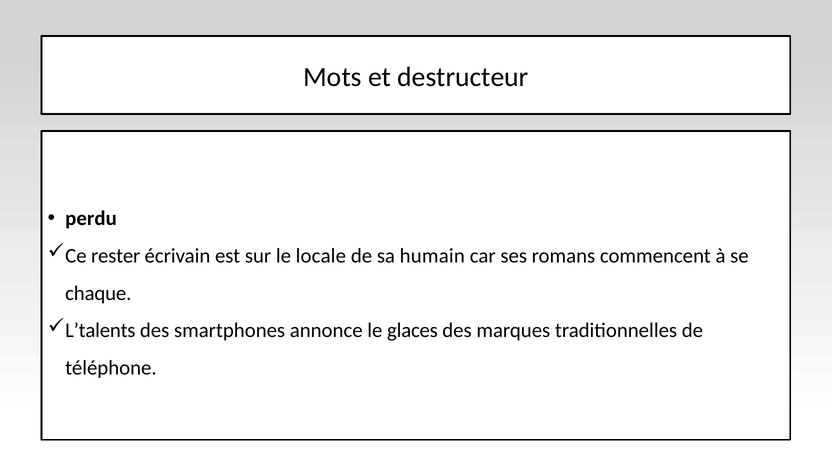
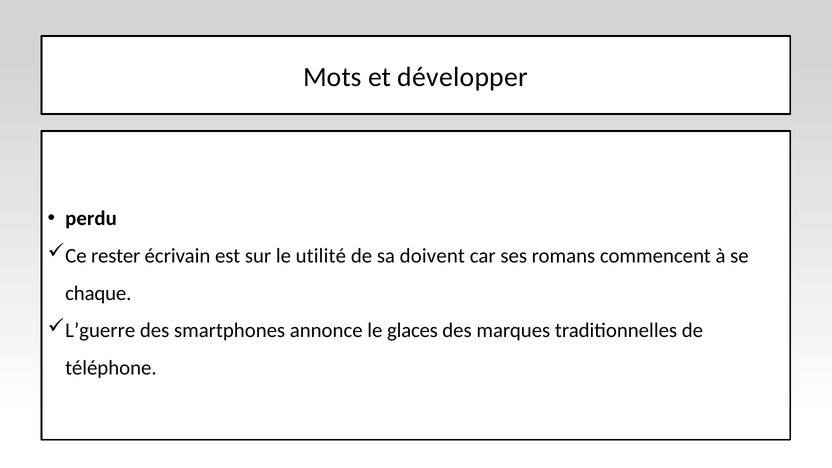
destructeur: destructeur -> développer (463, 77)
locale: locale -> utilité (321, 256)
humain: humain -> doivent (432, 256)
L’talents: L’talents -> L’guerre (100, 331)
